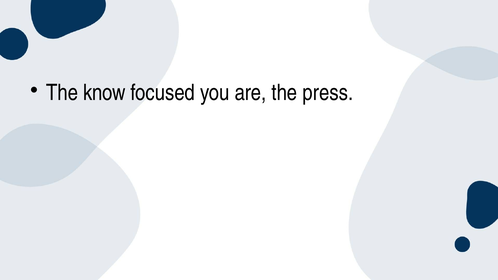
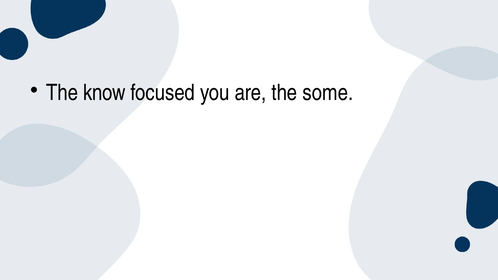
press: press -> some (328, 93)
